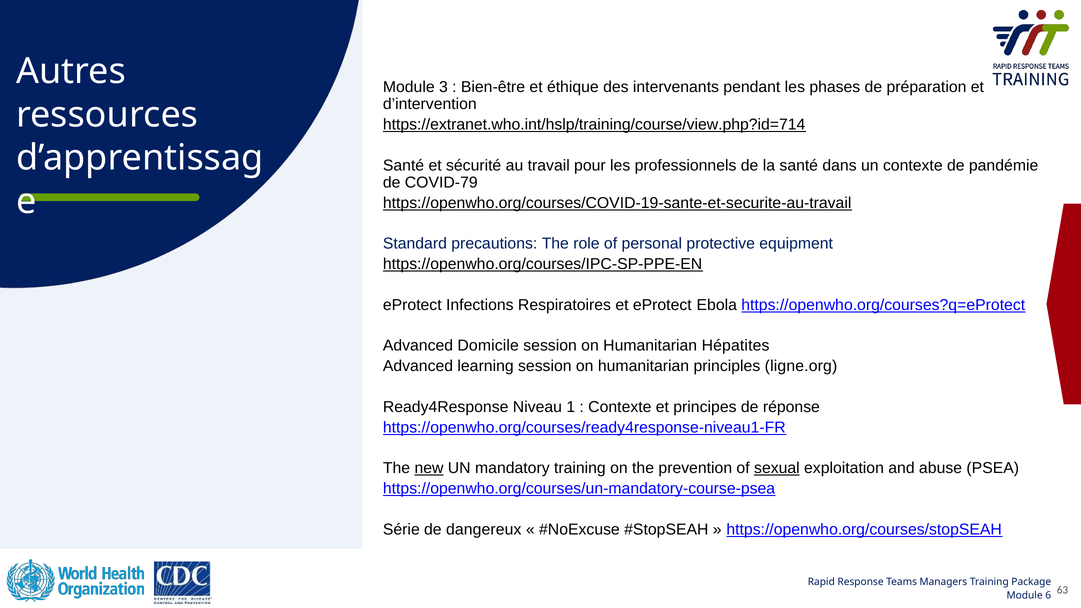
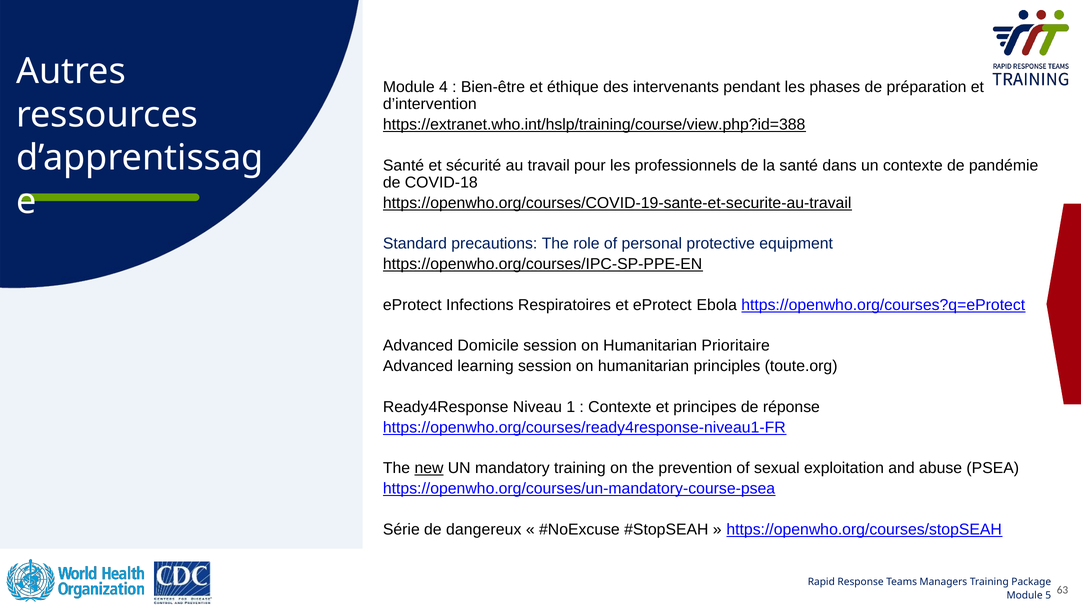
3: 3 -> 4 (443, 87)
https://extranet.who.int/hslp/training/course/view.php?id=714: https://extranet.who.int/hslp/training/course/view.php?id=714 -> https://extranet.who.int/hslp/training/course/view.php?id=388 (594, 125)
COVID-79: COVID-79 -> COVID-18 (441, 182)
Hépatites: Hépatites -> Prioritaire (736, 346)
ligne.org: ligne.org -> toute.org (801, 366)
sexual underline: present -> none (777, 468)
6: 6 -> 5 (1048, 596)
